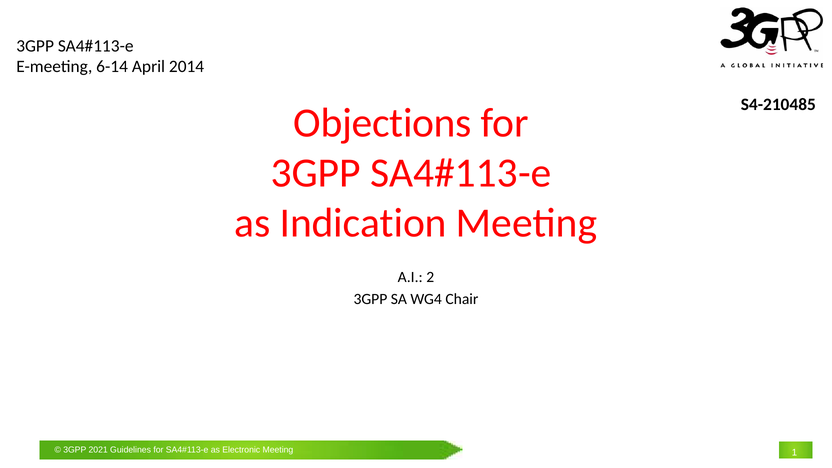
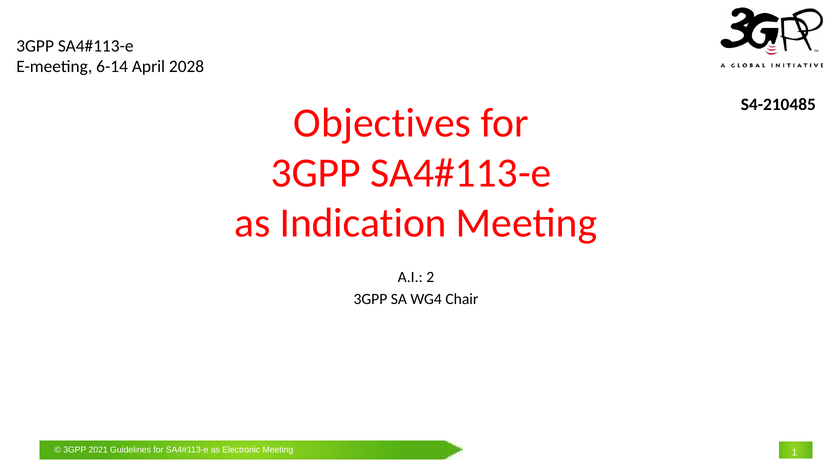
2014: 2014 -> 2028 (187, 67)
Objections: Objections -> Objectives (382, 123)
